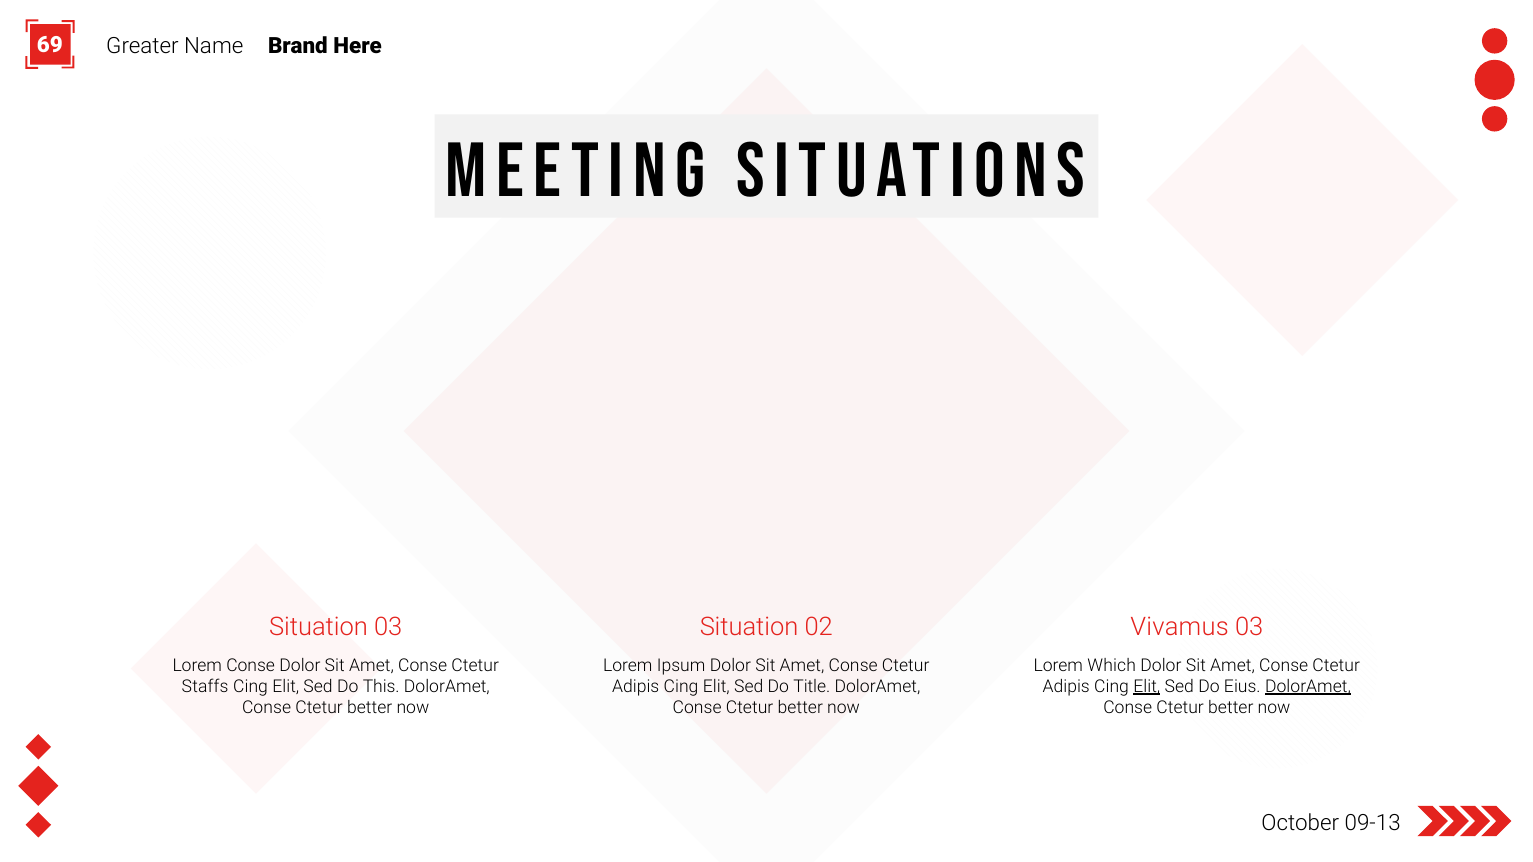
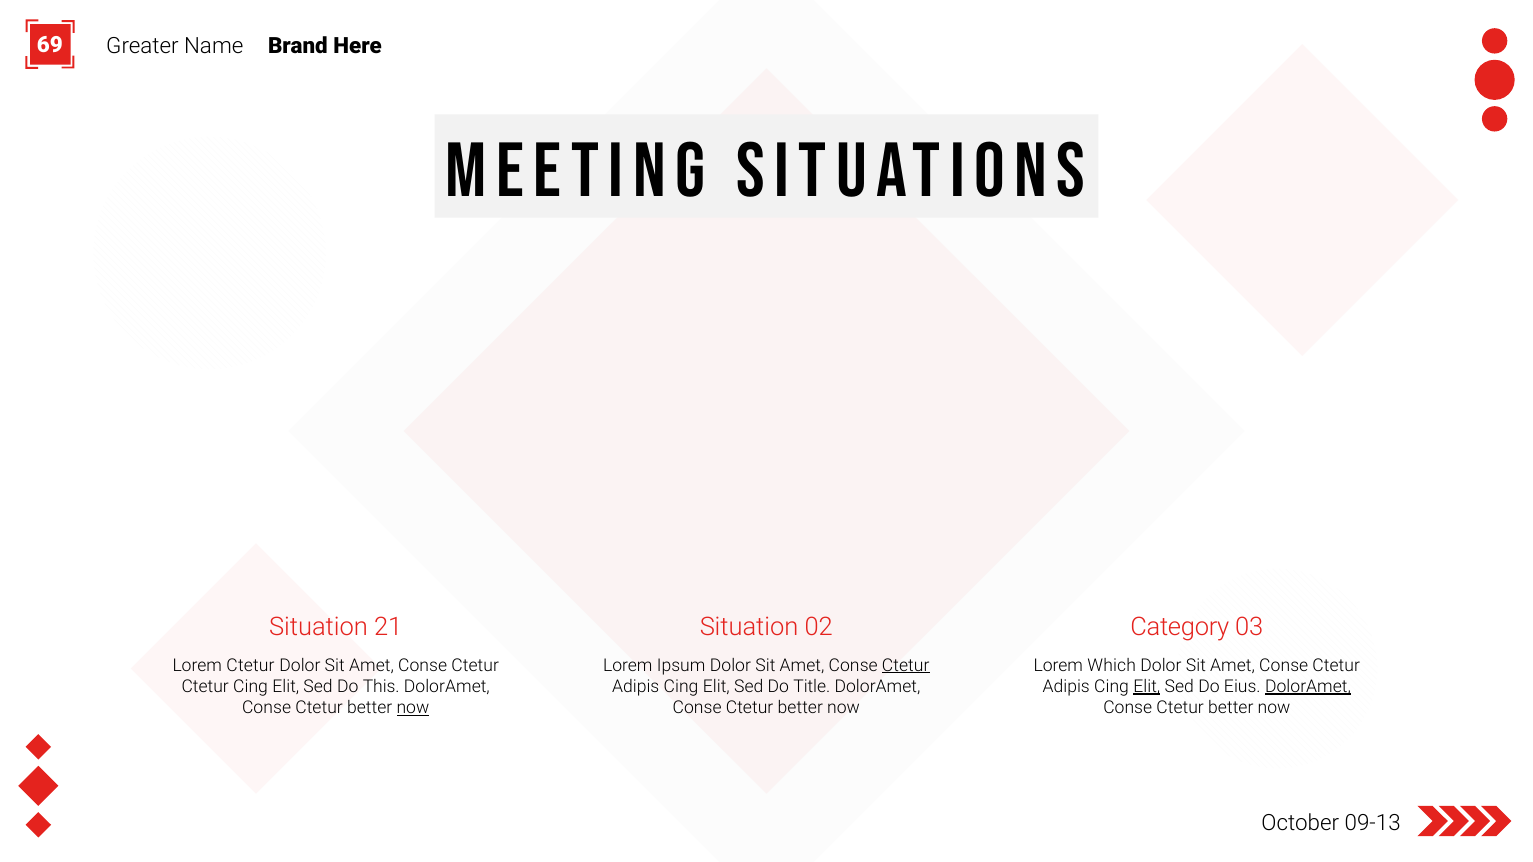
Situation 03: 03 -> 21 (388, 627)
Vivamus: Vivamus -> Category (1180, 627)
Lorem Conse: Conse -> Ctetur (251, 666)
Ctetur underline: none -> present (906, 666)
Staffs: Staffs -> Ctetur (205, 687)
now underline: none -> present (413, 708)
